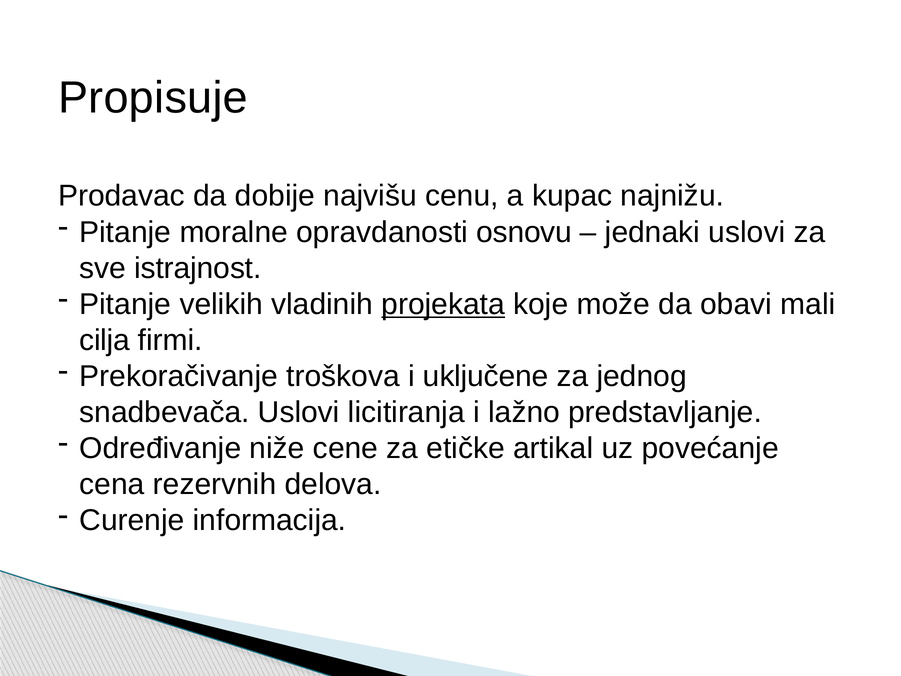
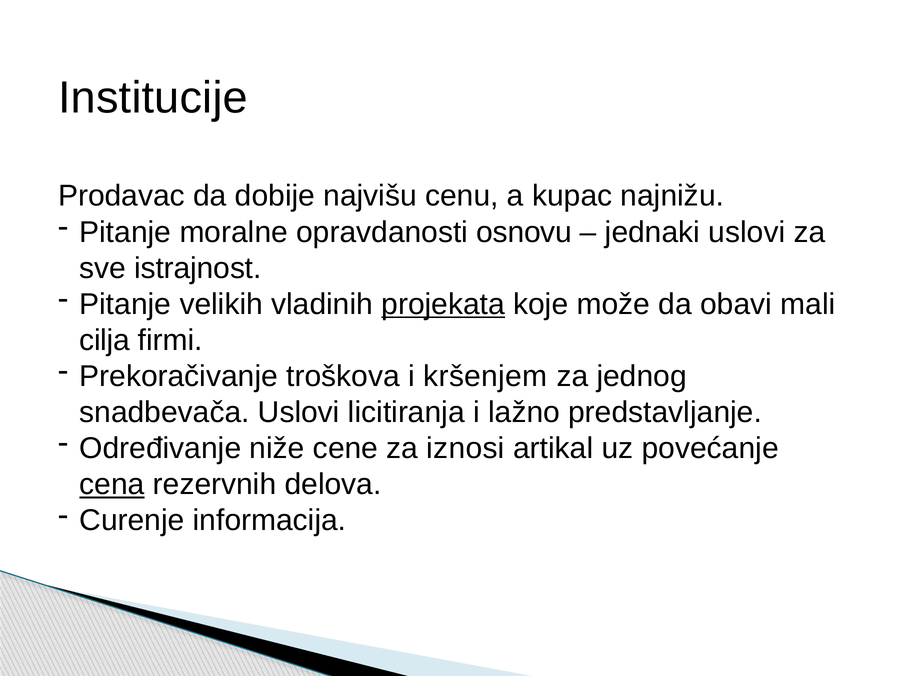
Propisuje: Propisuje -> Institucije (153, 98)
uključene: uključene -> kršenjem (485, 376)
etičke: etičke -> iznosi (466, 448)
cena underline: none -> present (112, 484)
